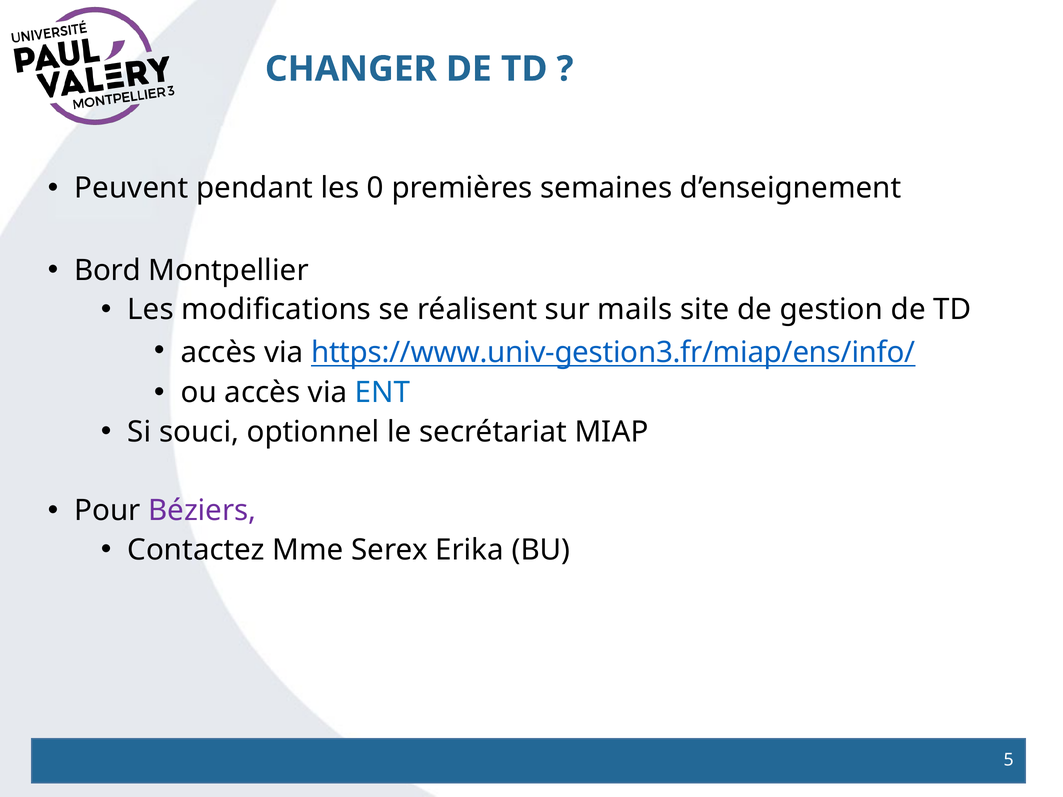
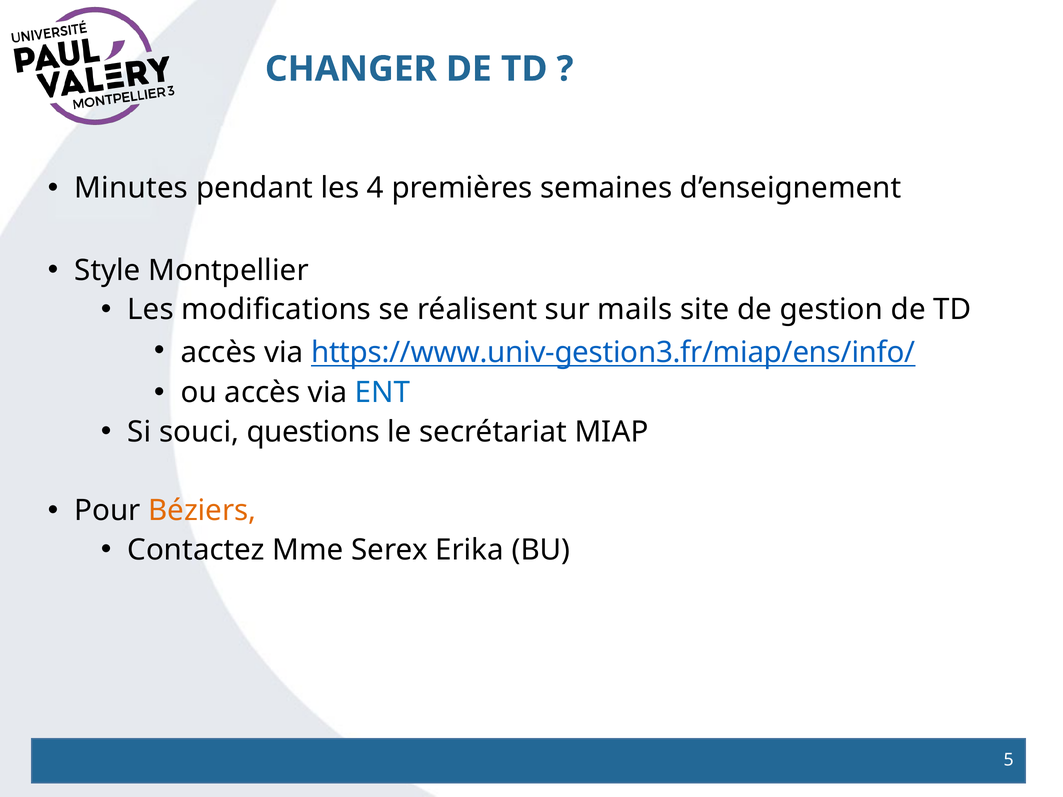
Peuvent: Peuvent -> Minutes (131, 188)
0: 0 -> 4 (375, 188)
Bord: Bord -> Style (107, 270)
optionnel: optionnel -> questions (313, 432)
Béziers colour: purple -> orange (202, 511)
